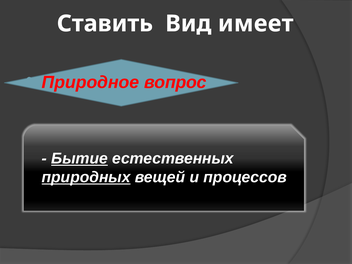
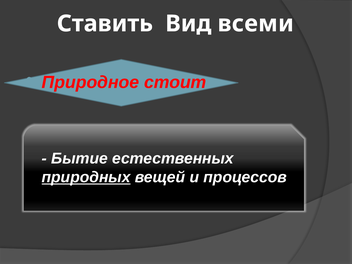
имеет: имеет -> всеми (256, 24)
вопрос: вопрос -> стоит (175, 82)
Бытие underline: present -> none (79, 158)
